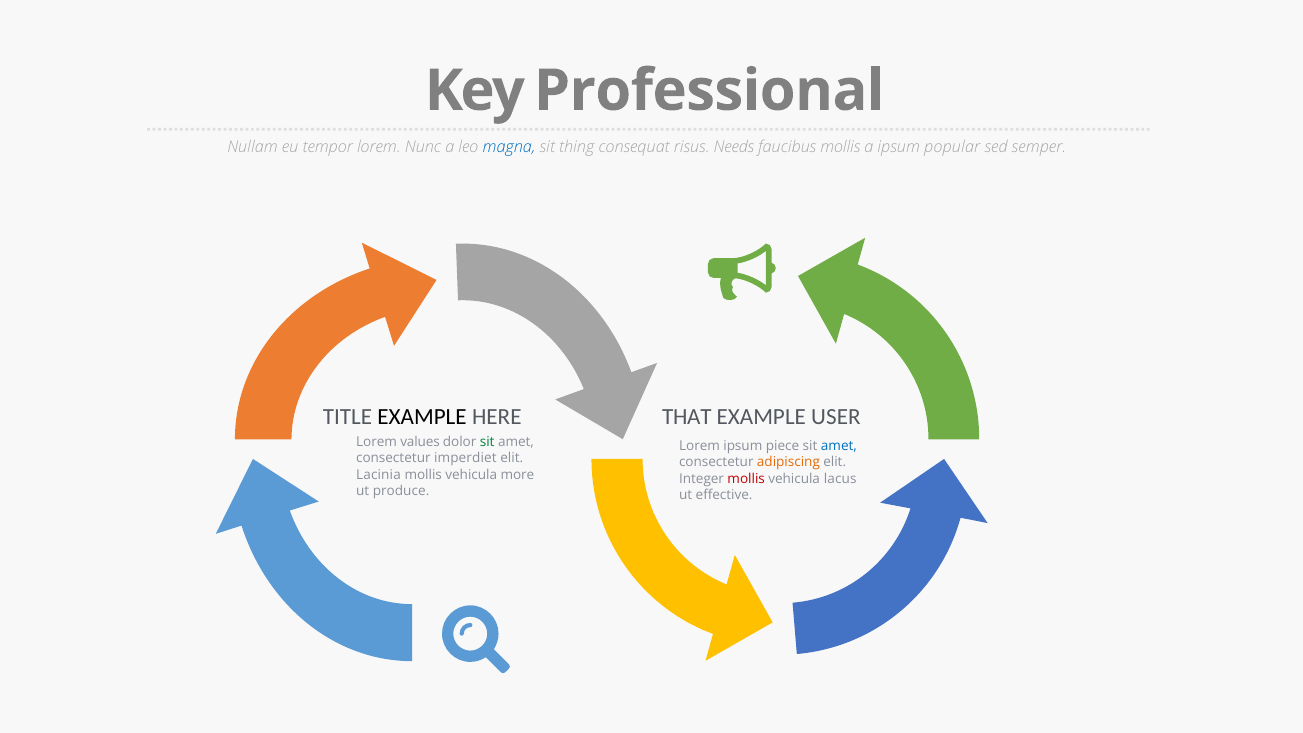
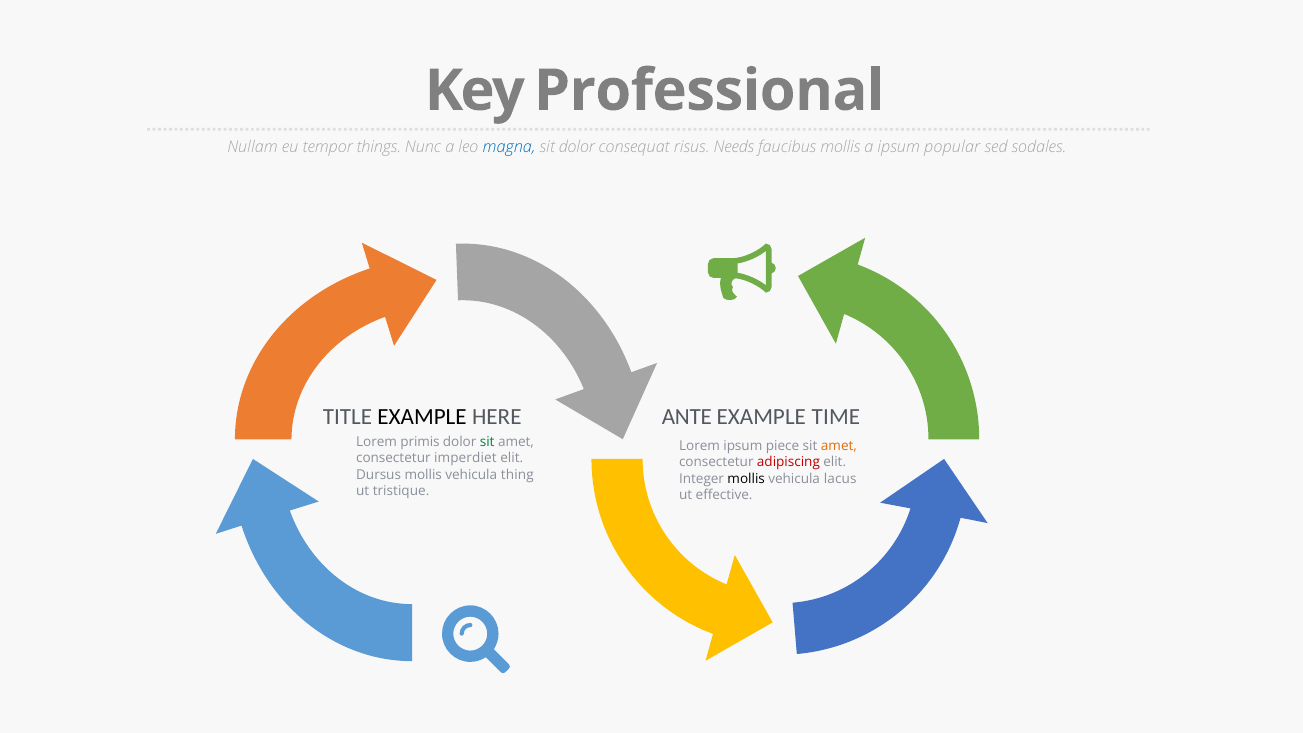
tempor lorem: lorem -> things (379, 147)
sit thing: thing -> dolor (577, 147)
semper: semper -> sodales (1039, 147)
THAT: THAT -> ANTE (687, 417)
USER: USER -> TIME (836, 417)
values: values -> primis (420, 442)
amet colour: blue -> orange (839, 446)
adipiscing colour: orange -> red (788, 462)
Lacinia: Lacinia -> Dursus (379, 474)
more: more -> thing (517, 474)
mollis colour: red -> black (746, 479)
produce: produce -> tristique (401, 491)
